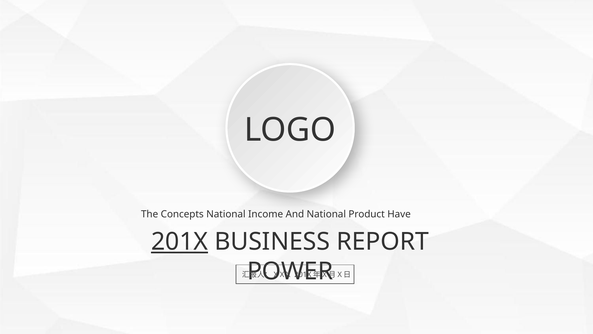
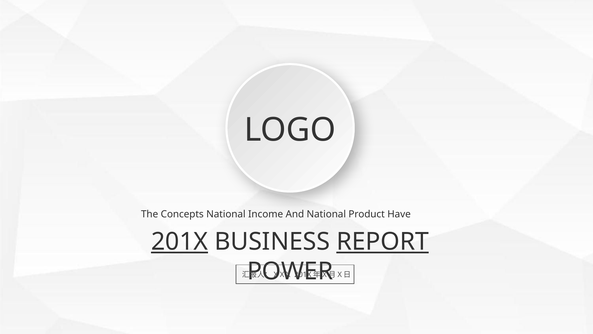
REPORT underline: none -> present (383, 241)
